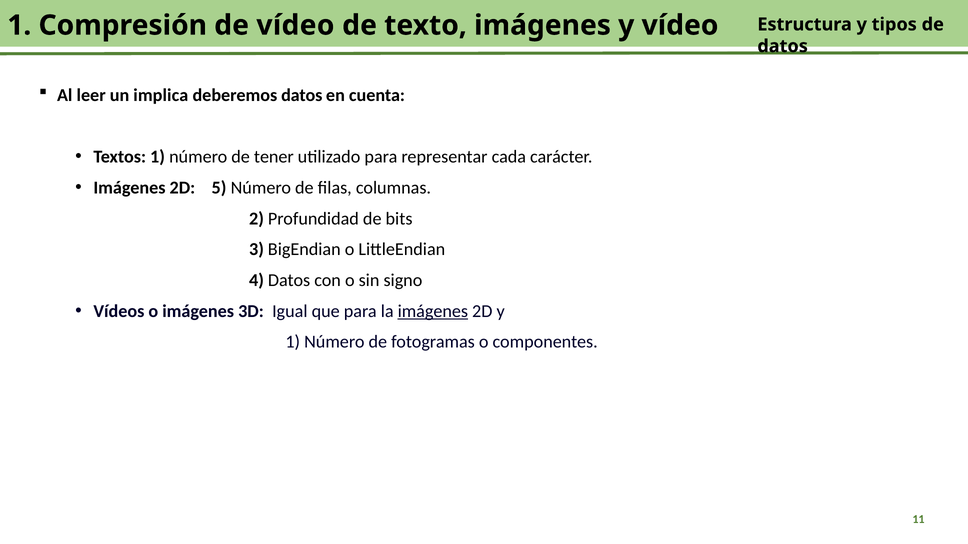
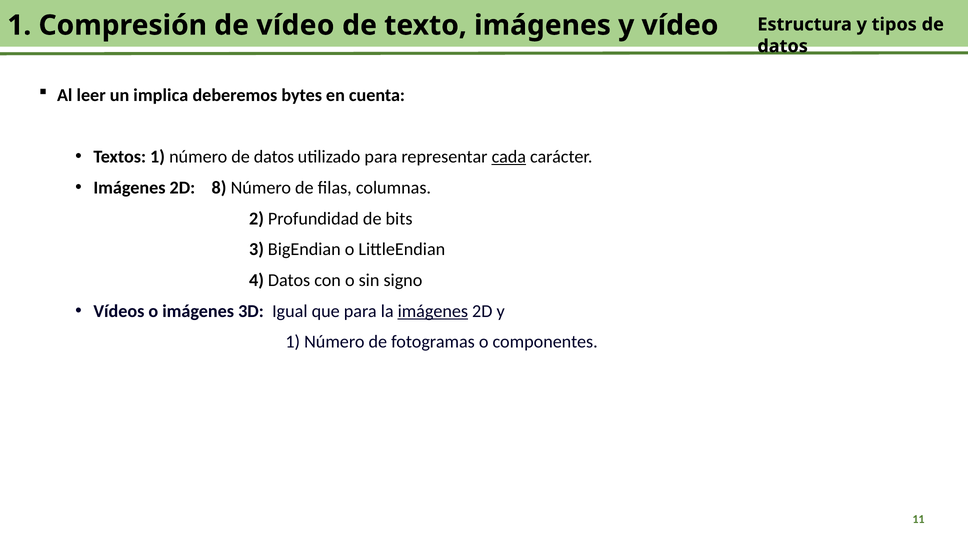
deberemos datos: datos -> bytes (302, 95)
número de tener: tener -> datos (274, 157)
cada underline: none -> present (509, 157)
5: 5 -> 8 (219, 188)
